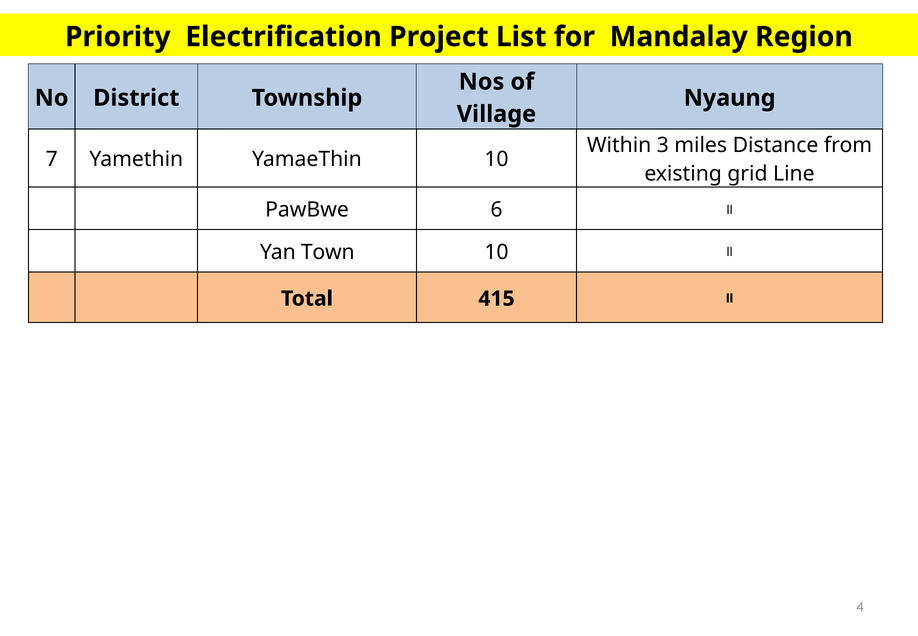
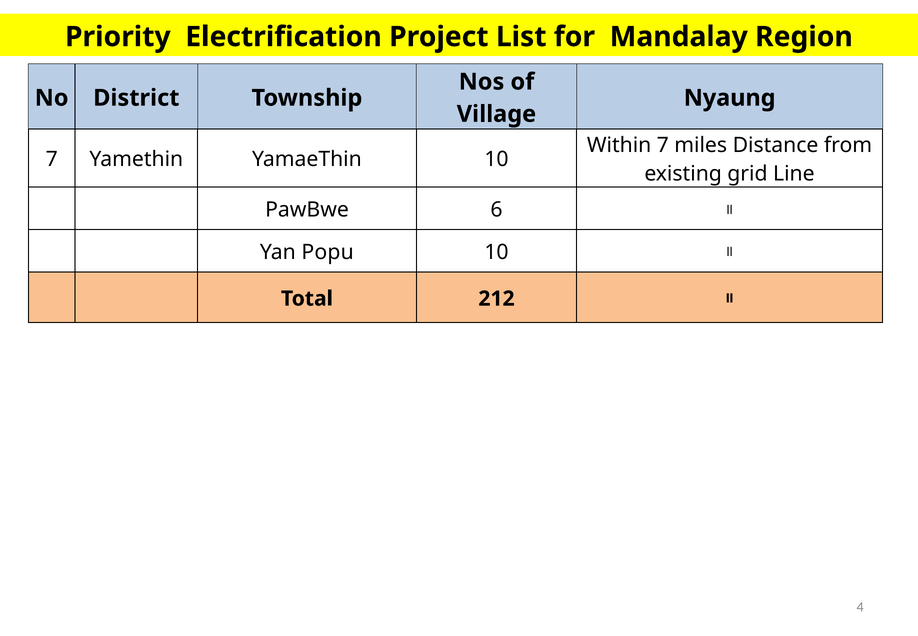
Within 3: 3 -> 7 (663, 145)
Town: Town -> Popu (328, 252)
415: 415 -> 212 (496, 298)
